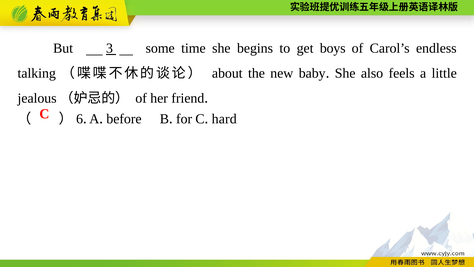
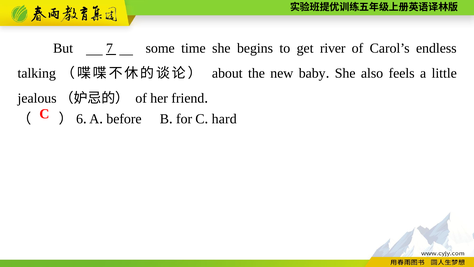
3: 3 -> 7 (110, 48)
boys: boys -> river (333, 48)
